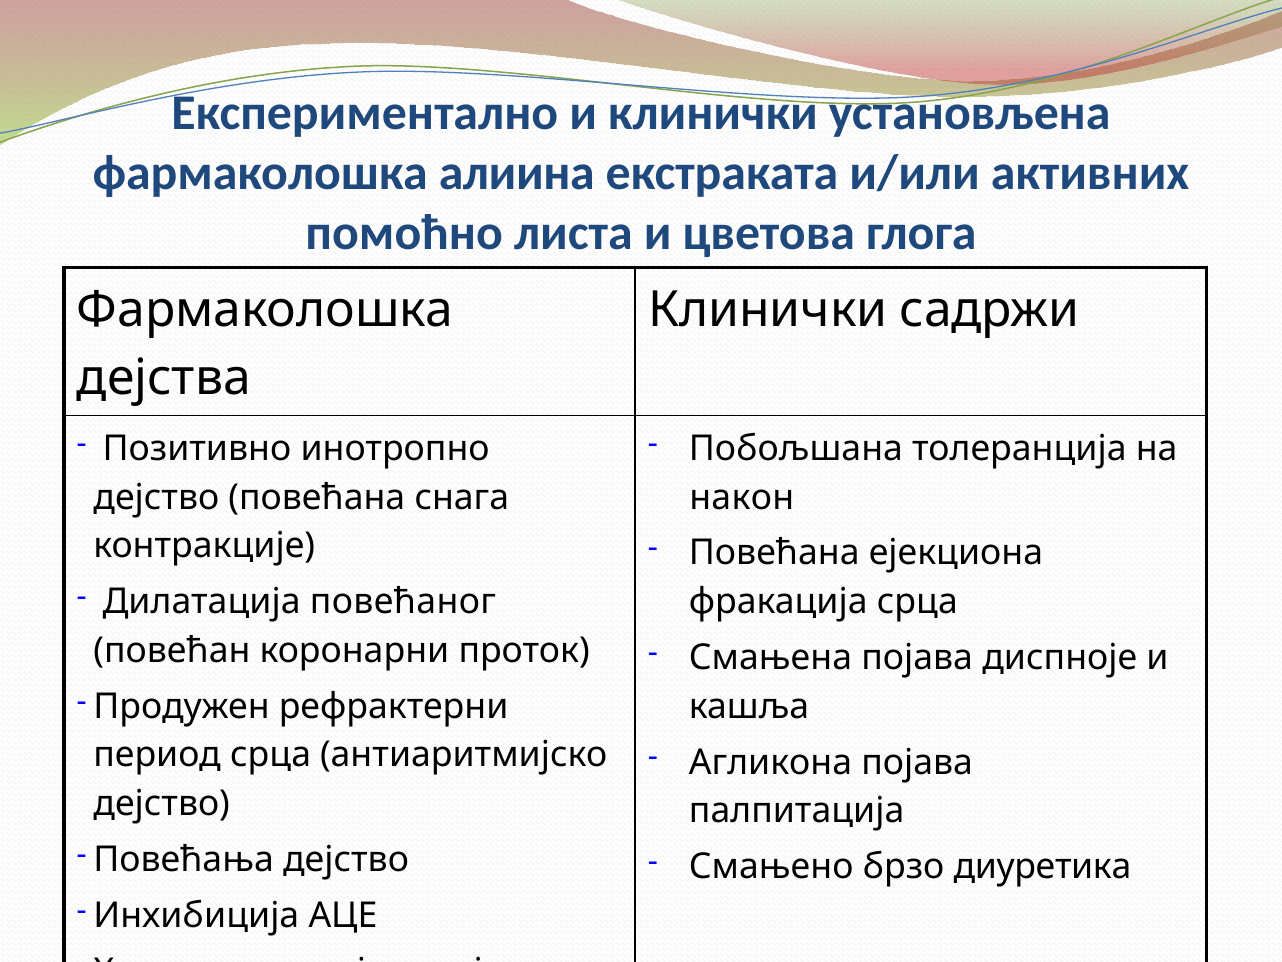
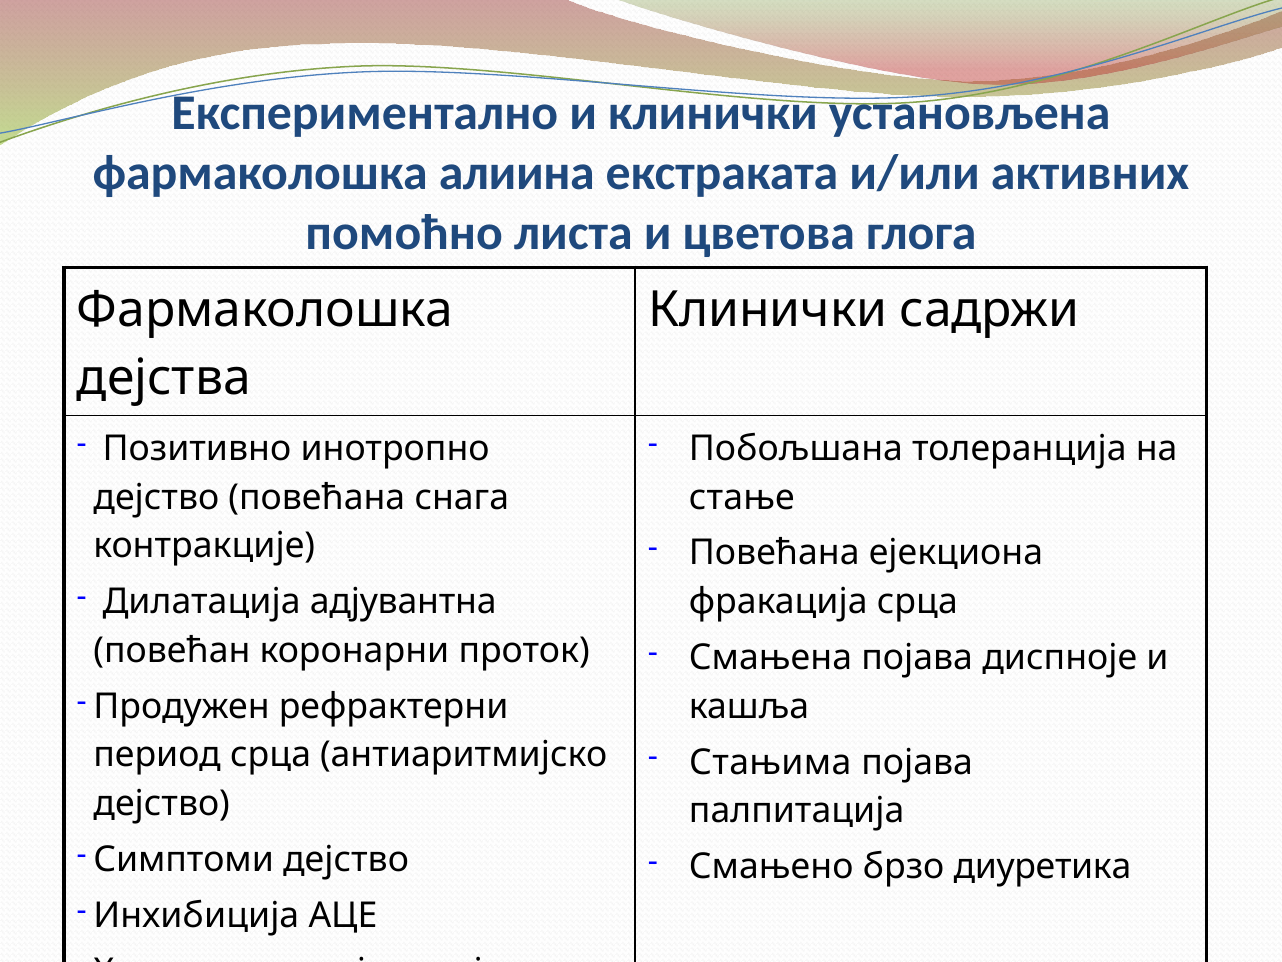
након: након -> стање (742, 497)
повећаног: повећаног -> адјувантна (403, 602)
Агликона: Агликона -> Стањима (770, 762)
Повећања: Повећања -> Симптоми (184, 859)
